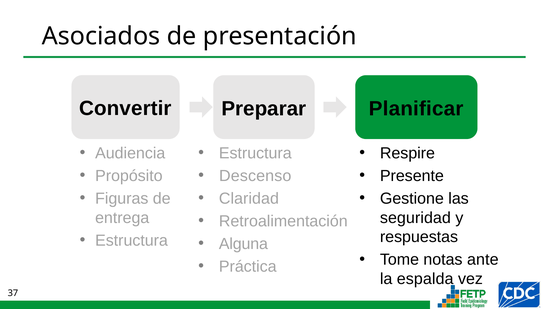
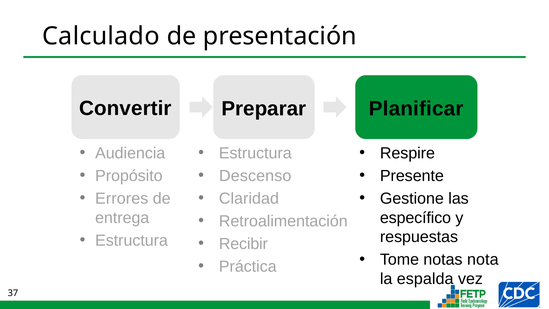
Asociados: Asociados -> Calculado (101, 36)
Figuras: Figuras -> Errores (122, 198)
seguridad: seguridad -> específico (415, 218)
Alguna: Alguna -> Recibir (243, 244)
ante: ante -> nota (483, 260)
